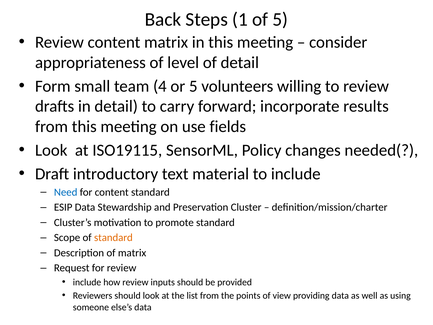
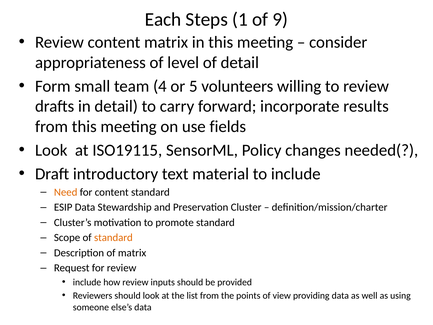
Back: Back -> Each (163, 19)
of 5: 5 -> 9 (280, 19)
Need colour: blue -> orange (66, 192)
